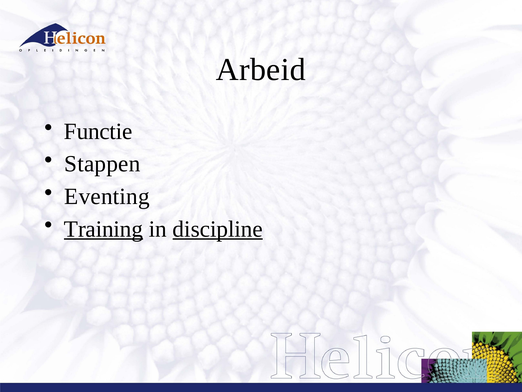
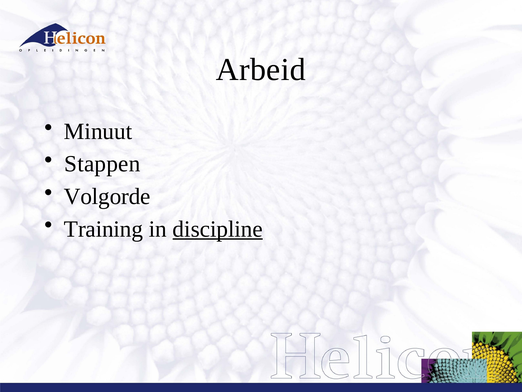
Functie: Functie -> Minuut (98, 131)
Eventing: Eventing -> Volgorde (107, 196)
Training underline: present -> none (104, 229)
